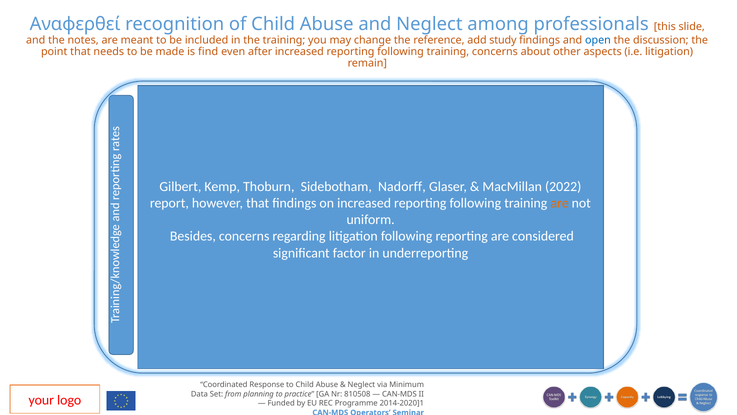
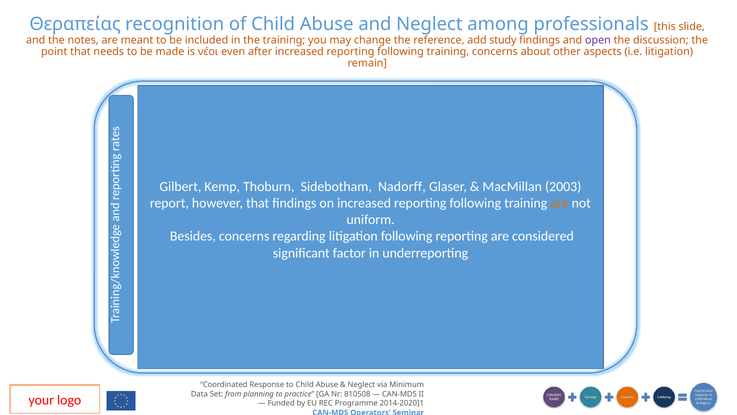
Αναφερθεί: Αναφερθεί -> Θεραπείας (75, 24)
open colour: blue -> purple (598, 40)
find: find -> νέοι (208, 52)
2022: 2022 -> 2003 (563, 186)
